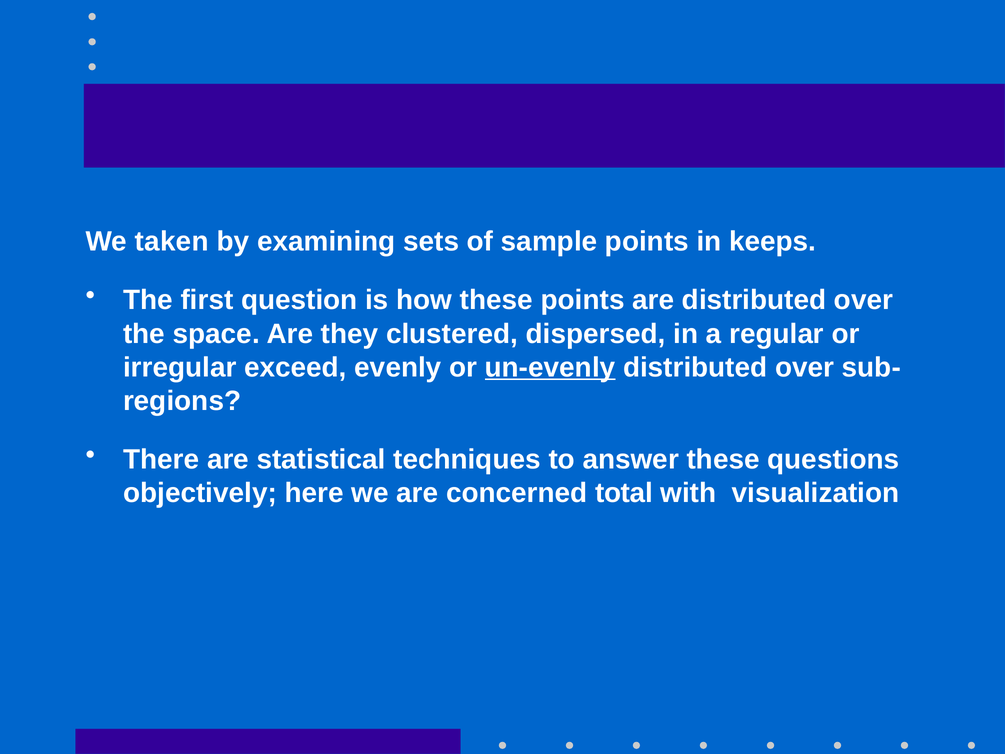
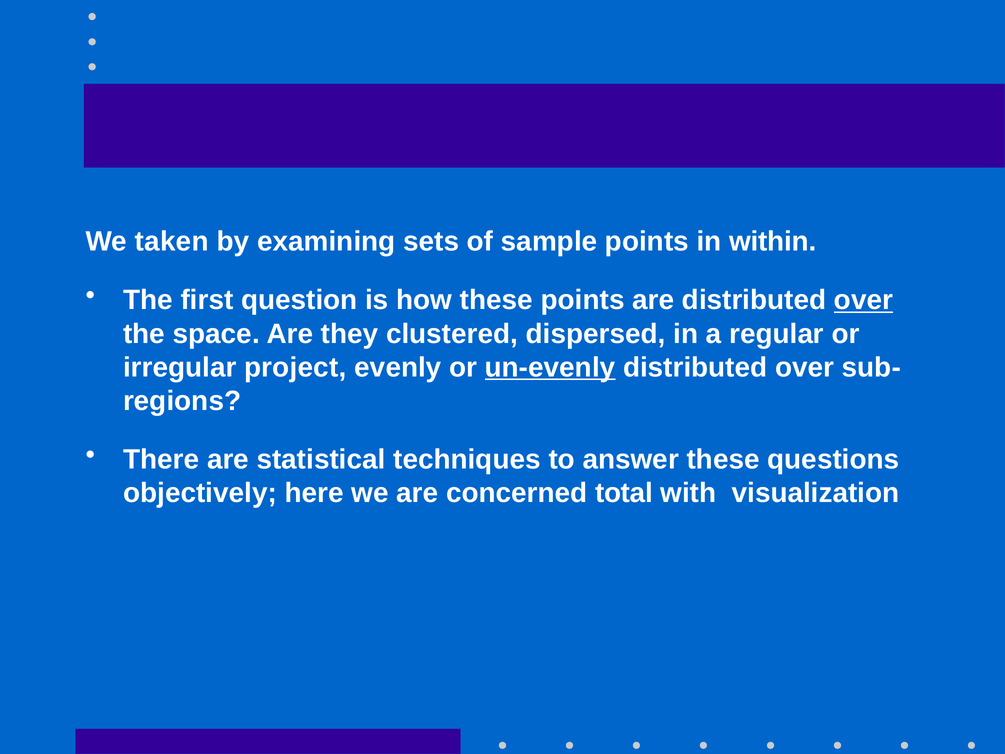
keeps: keeps -> within (773, 242)
over underline: none -> present (864, 300)
exceed: exceed -> project (295, 367)
